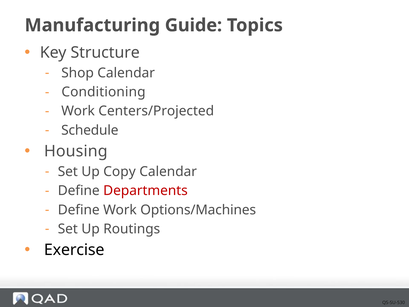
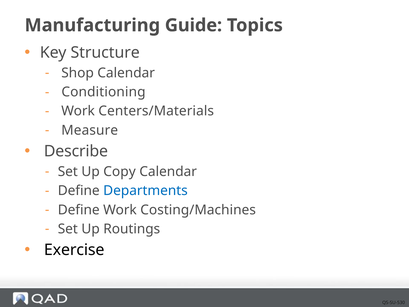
Centers/Projected: Centers/Projected -> Centers/Materials (156, 111)
Schedule: Schedule -> Measure (90, 130)
Housing: Housing -> Describe (76, 151)
Departments colour: red -> blue (146, 191)
Options/Machines: Options/Machines -> Costing/Machines (198, 210)
